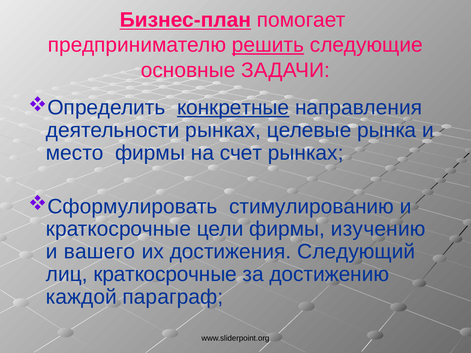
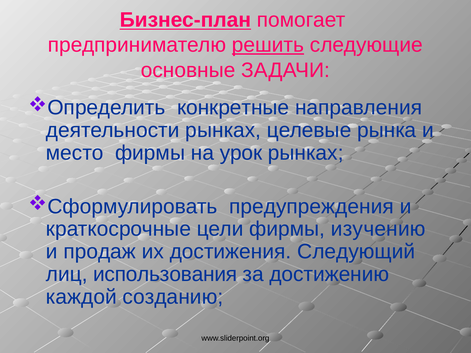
конкретные underline: present -> none (233, 108)
счет: счет -> урок (241, 153)
стимулированию: стимулированию -> предупреждения (311, 207)
вашего: вашего -> продаж (100, 252)
лиц краткосрочные: краткосрочные -> использования (165, 274)
параграф: параграф -> созданию (173, 297)
